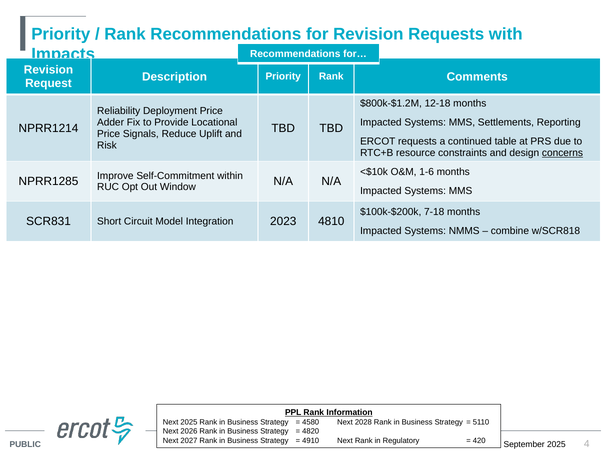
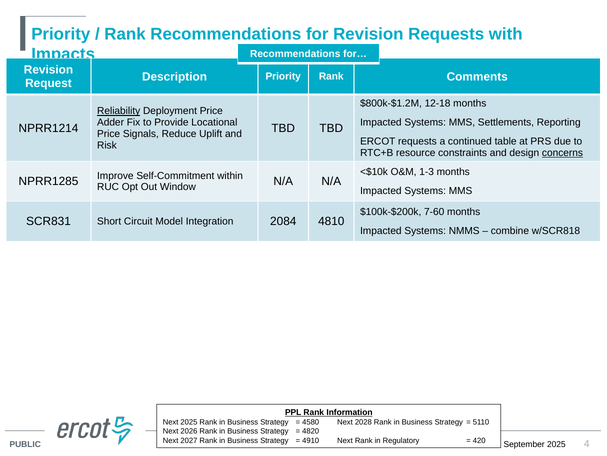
Reliability underline: none -> present (119, 111)
1-6: 1-6 -> 1-3 (427, 172)
7-18: 7-18 -> 7-60 (434, 212)
2023: 2023 -> 2084 (283, 221)
